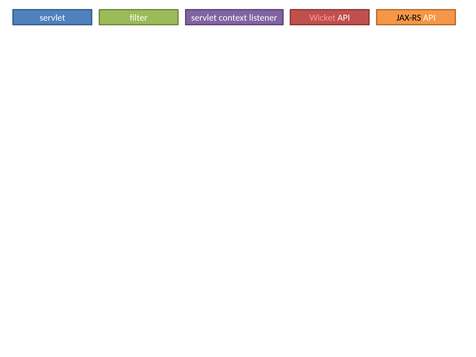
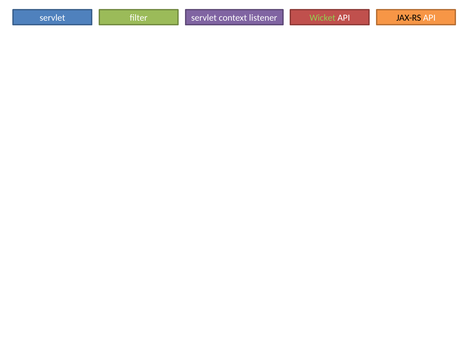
Wicket colour: pink -> light green (323, 18)
